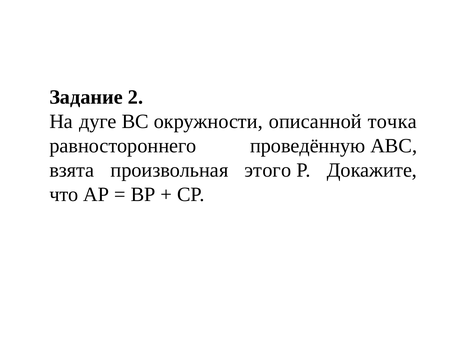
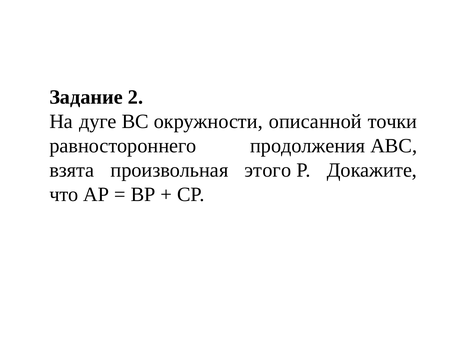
точка: точка -> точки (393, 121)
проведённую: проведённую -> продолжения (308, 146)
